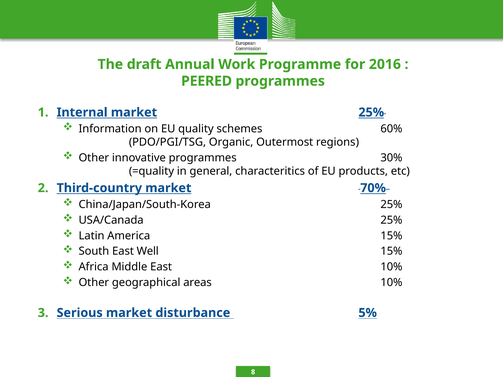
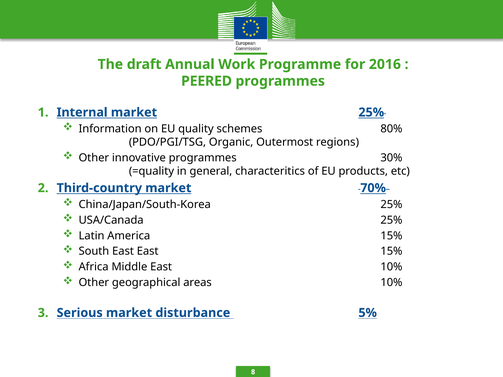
60%: 60% -> 80% (391, 129)
East Well: Well -> East (148, 251)
